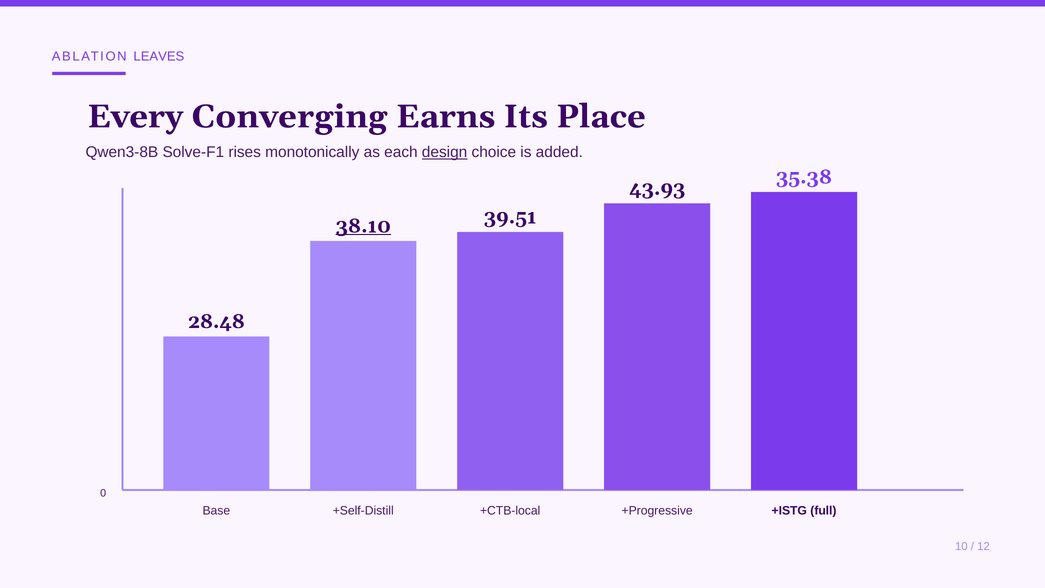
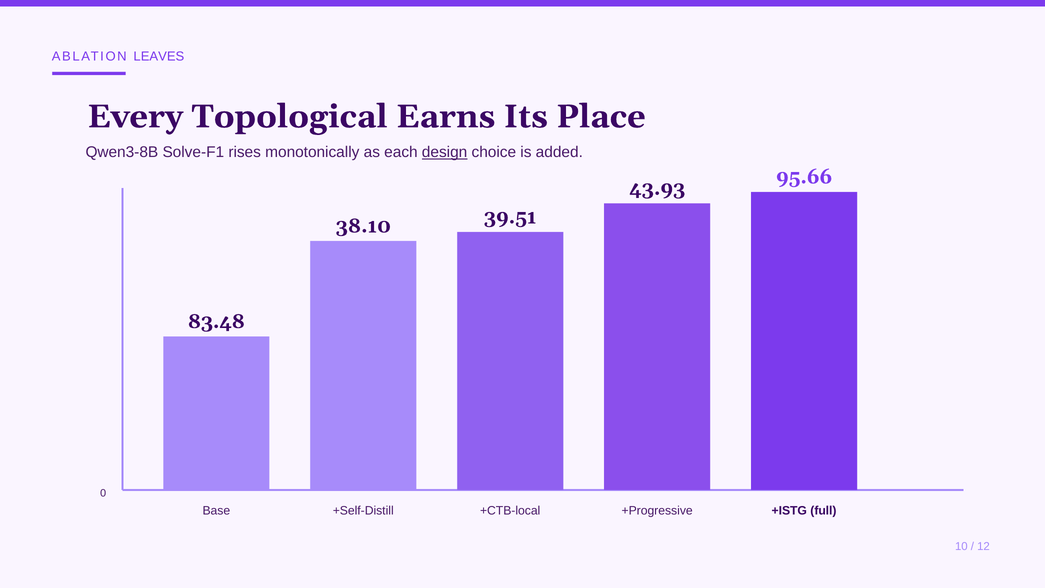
Converging: Converging -> Topological (290, 117)
35.38: 35.38 -> 95.66 (804, 177)
38.10 underline: present -> none (363, 226)
28.48: 28.48 -> 83.48 (216, 321)
